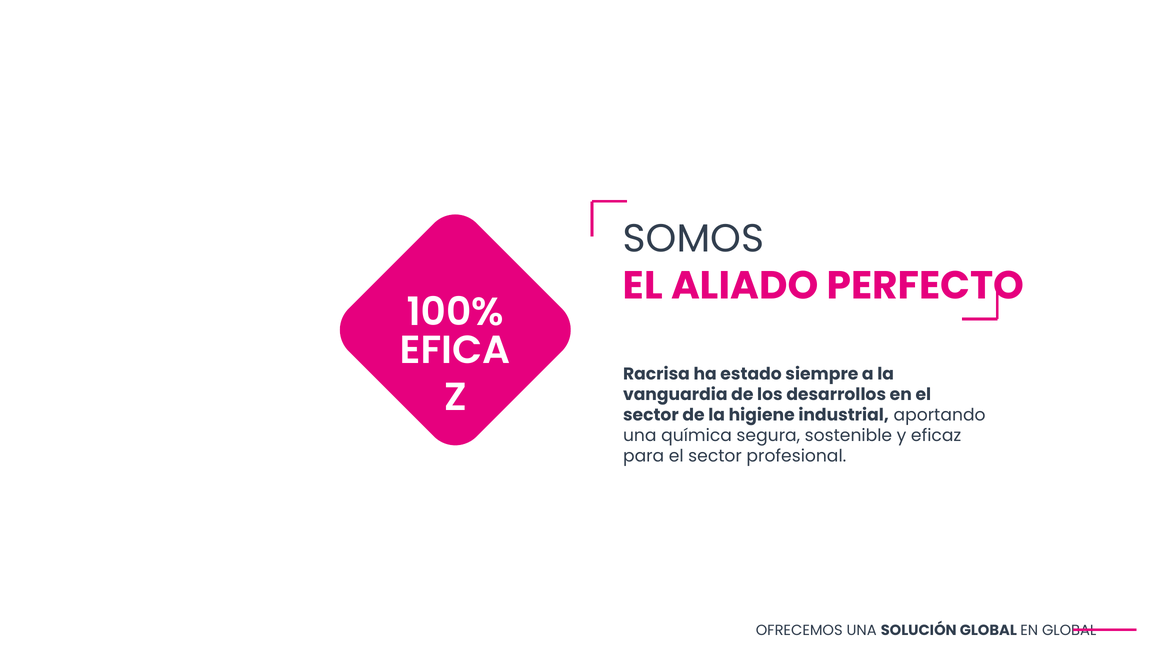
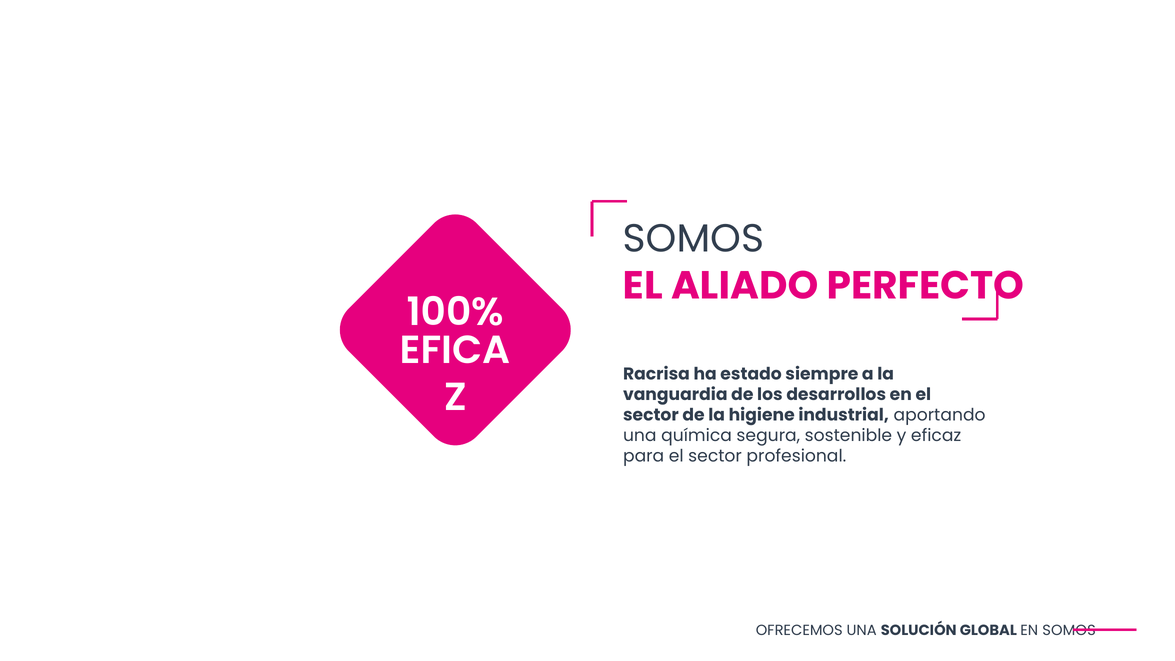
EN GLOBAL: GLOBAL -> SOMOS (1069, 630)
